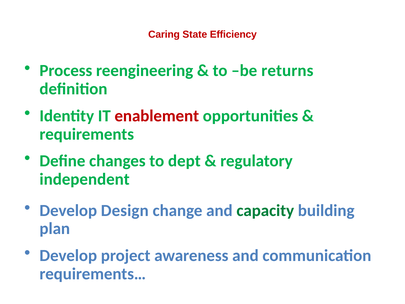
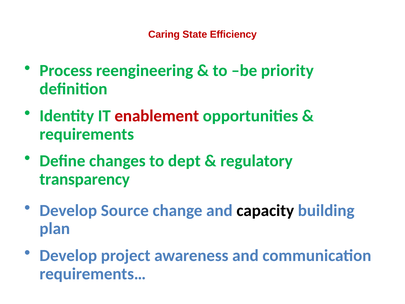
returns: returns -> priority (287, 71)
independent: independent -> transparency (85, 179)
Design: Design -> Source (125, 210)
capacity colour: green -> black (265, 210)
